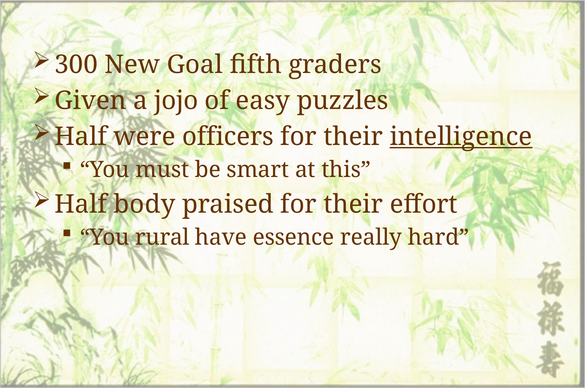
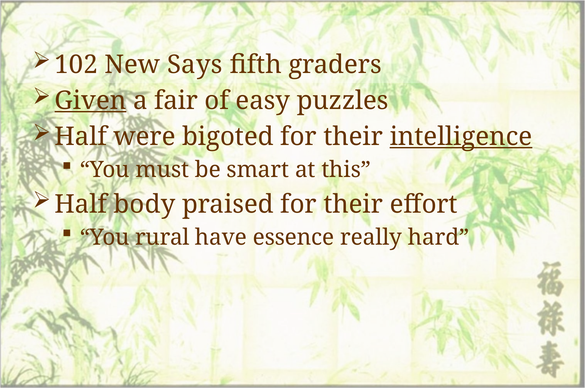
300: 300 -> 102 (76, 65)
Goal: Goal -> Says (195, 65)
Given underline: none -> present (91, 101)
jojo: jojo -> fair (176, 101)
officers: officers -> bigoted (228, 137)
